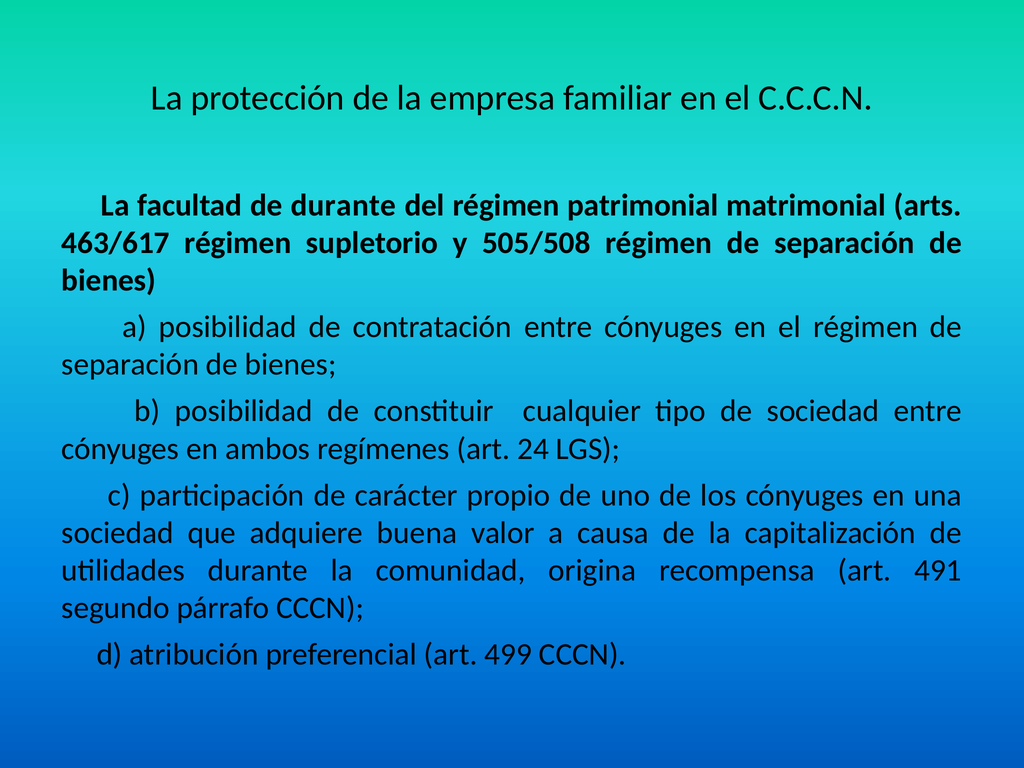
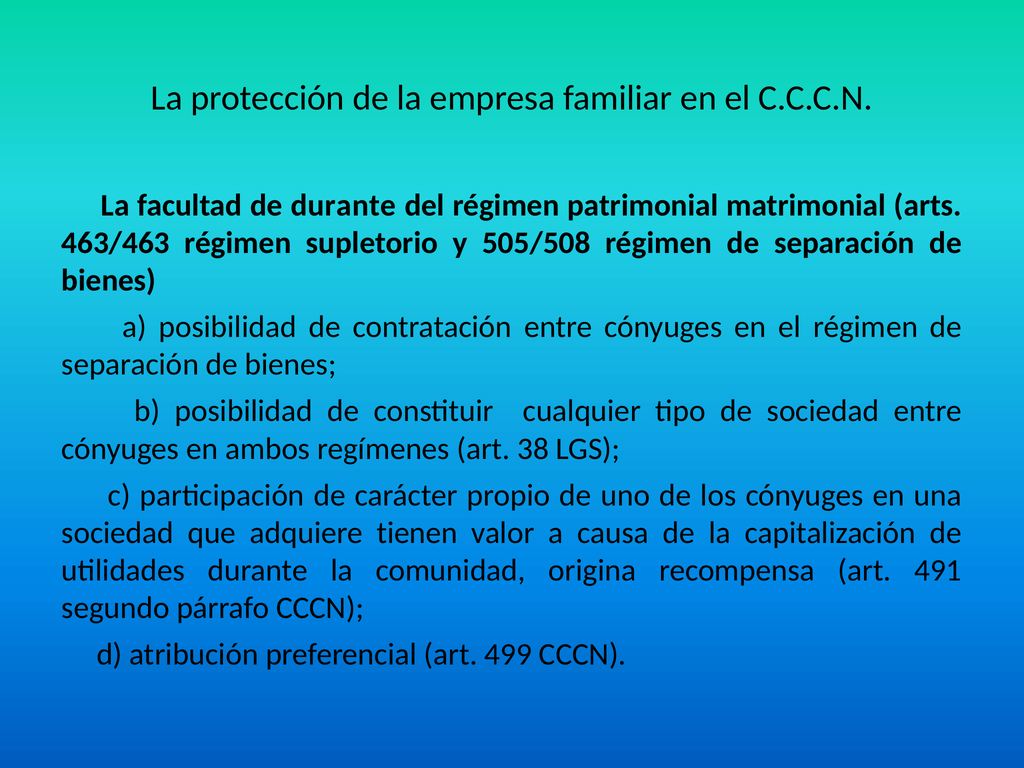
463/617: 463/617 -> 463/463 (116, 243)
24: 24 -> 38 (533, 449)
buena: buena -> tienen (417, 533)
